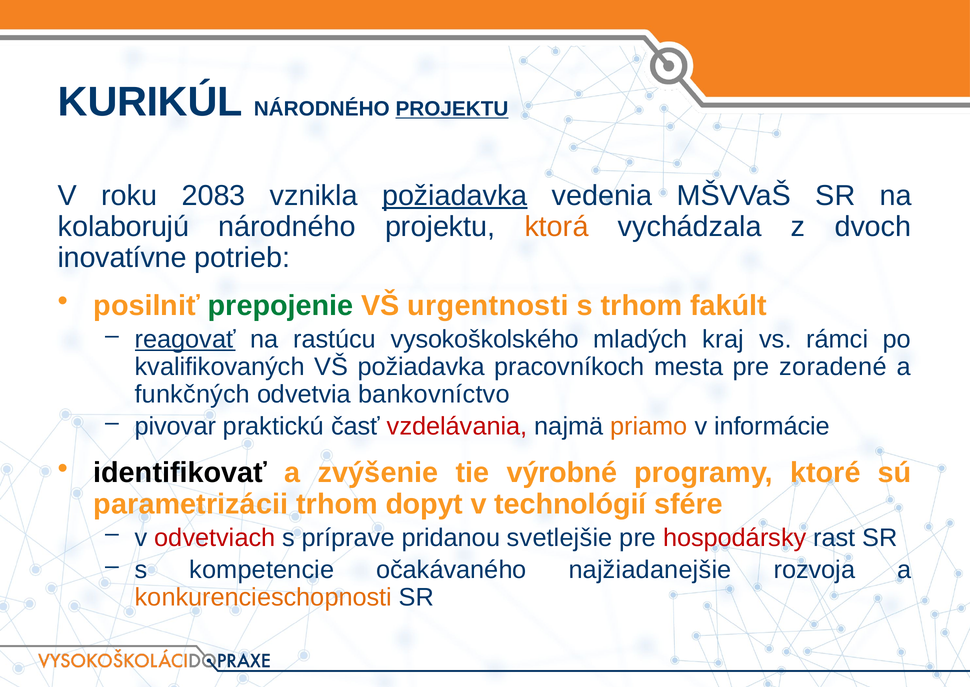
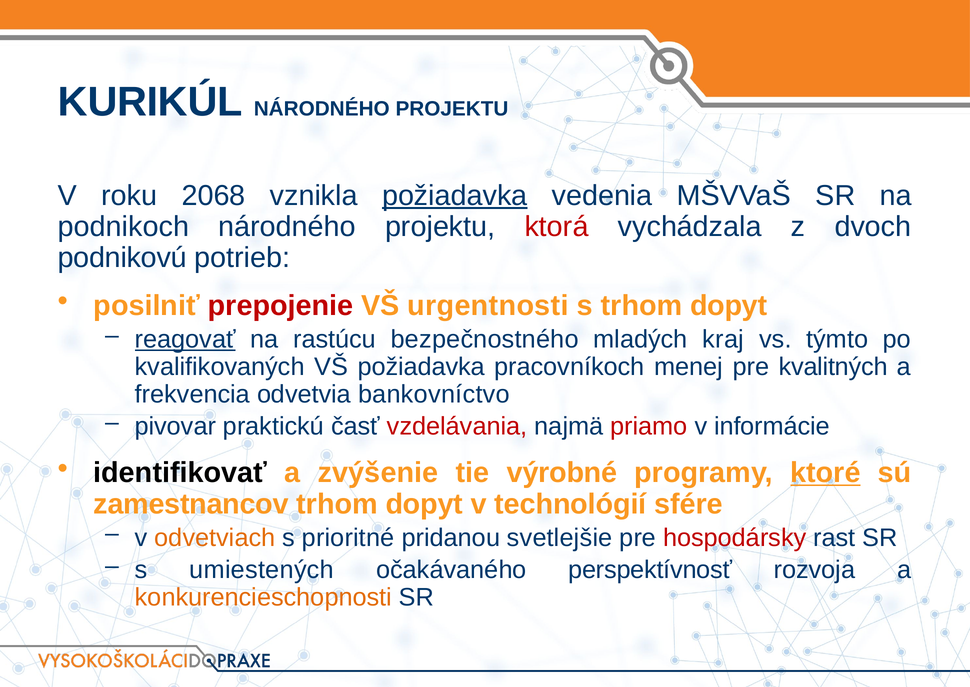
PROJEKTU underline: present -> none (452, 109)
2083: 2083 -> 2068 (214, 195)
kolaborujú: kolaborujú -> podnikoch (124, 226)
ktorá colour: orange -> red (557, 226)
inovatívne: inovatívne -> podnikovú (122, 258)
prepojenie colour: green -> red (280, 306)
s trhom fakúlt: fakúlt -> dopyt (729, 306)
vysokoškolského: vysokoškolského -> bezpečnostného (485, 339)
rámci: rámci -> týmto (837, 339)
mesta: mesta -> menej (689, 366)
zoradené: zoradené -> kvalitných (833, 366)
funkčných: funkčných -> frekvencia (192, 394)
priamo colour: orange -> red (649, 426)
ktoré underline: none -> present (825, 473)
parametrizácii: parametrizácii -> zamestnancov (191, 504)
odvetviach colour: red -> orange (215, 537)
príprave: príprave -> prioritné (348, 537)
kompetencie: kompetencie -> umiestených (262, 569)
najžiadanejšie: najžiadanejšie -> perspektívnosť (650, 569)
